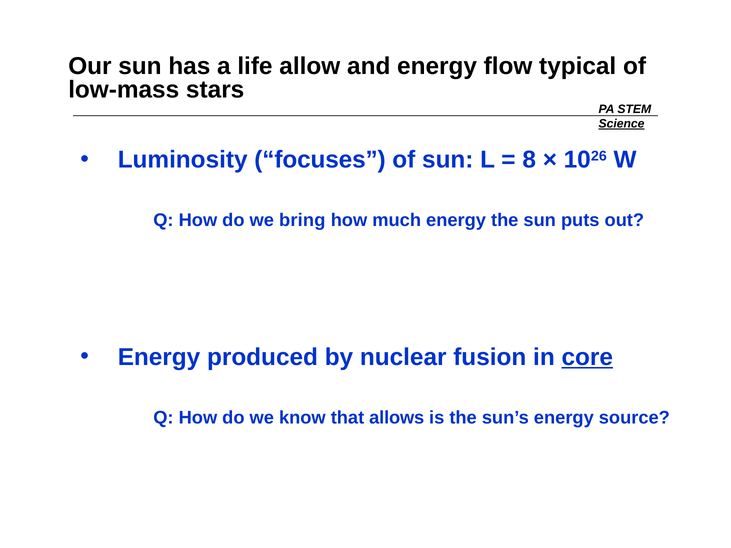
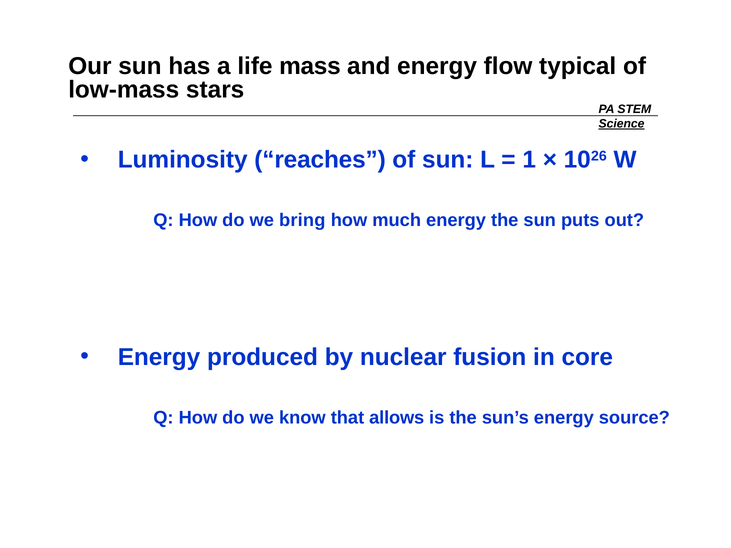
allow: allow -> mass (310, 66)
focuses: focuses -> reaches (320, 160)
8: 8 -> 1 (529, 160)
core underline: present -> none (587, 357)
